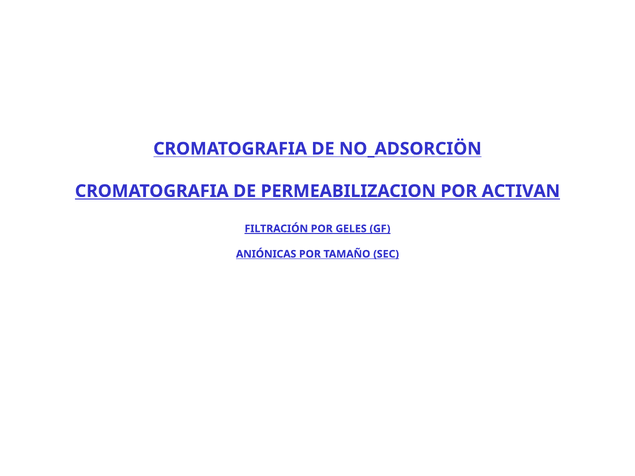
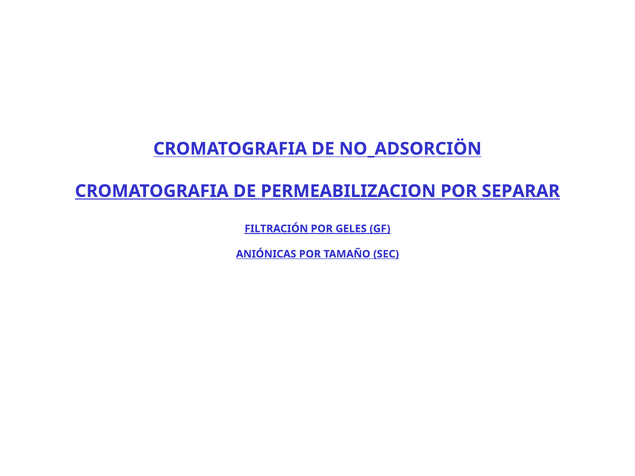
ACTIVAN: ACTIVAN -> SEPARAR (521, 191)
